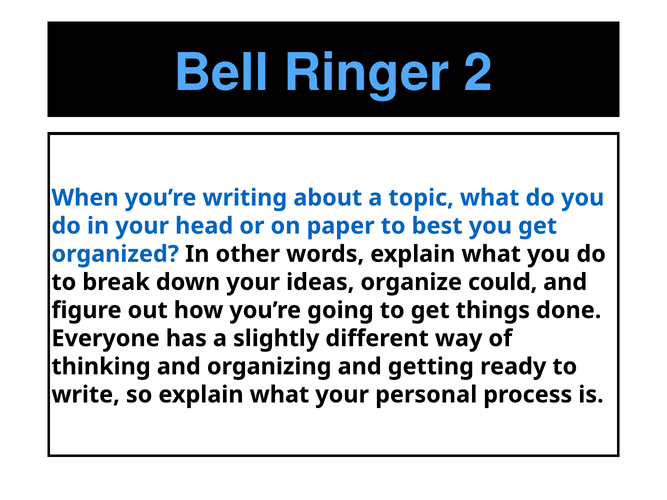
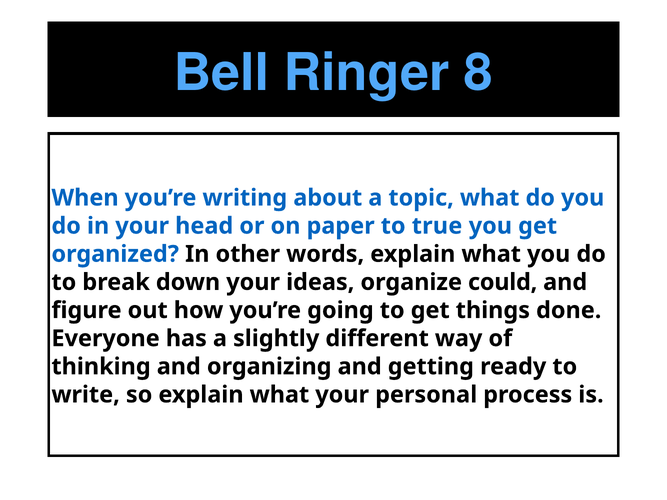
2: 2 -> 8 (478, 73)
best: best -> true (437, 226)
